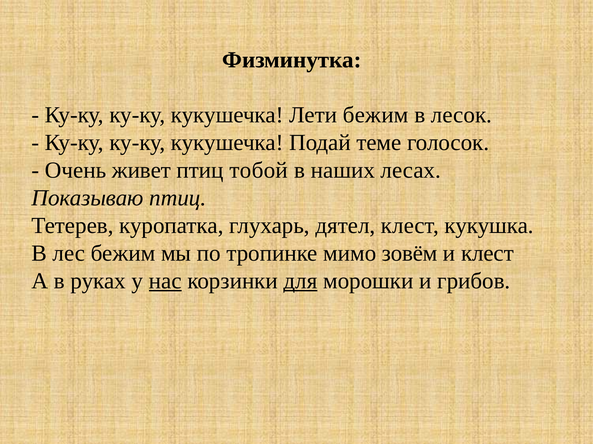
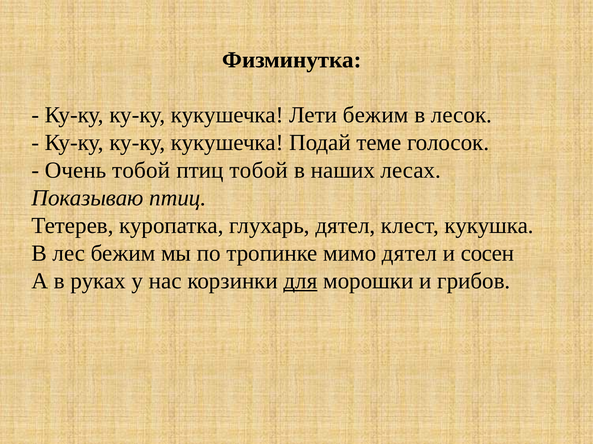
Очень живет: живет -> тобой (141, 171)
мимо зовём: зовём -> дятел (410, 254)
и клест: клест -> сосен (488, 254)
нас underline: present -> none (165, 281)
